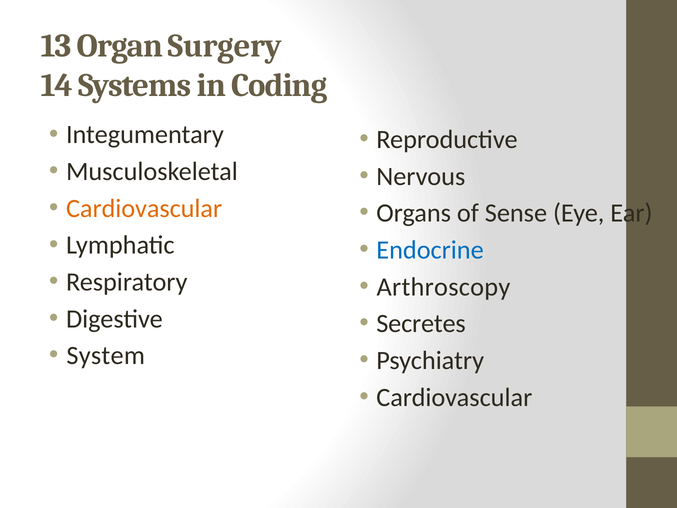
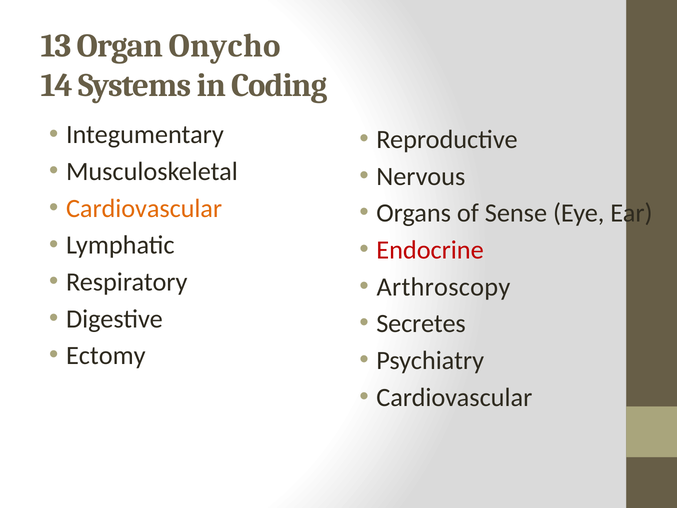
Surgery: Surgery -> Onycho (225, 46)
Endocrine colour: blue -> red (430, 250)
System: System -> Ectomy (106, 356)
